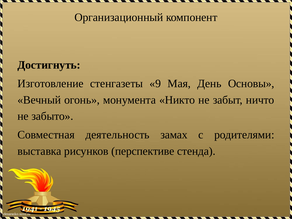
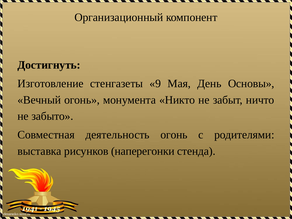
деятельность замах: замах -> огонь (174, 135)
перспективе: перспективе -> наперегонки (143, 151)
